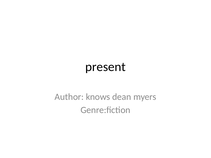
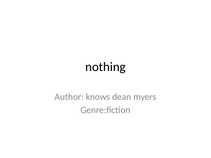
present: present -> nothing (105, 67)
